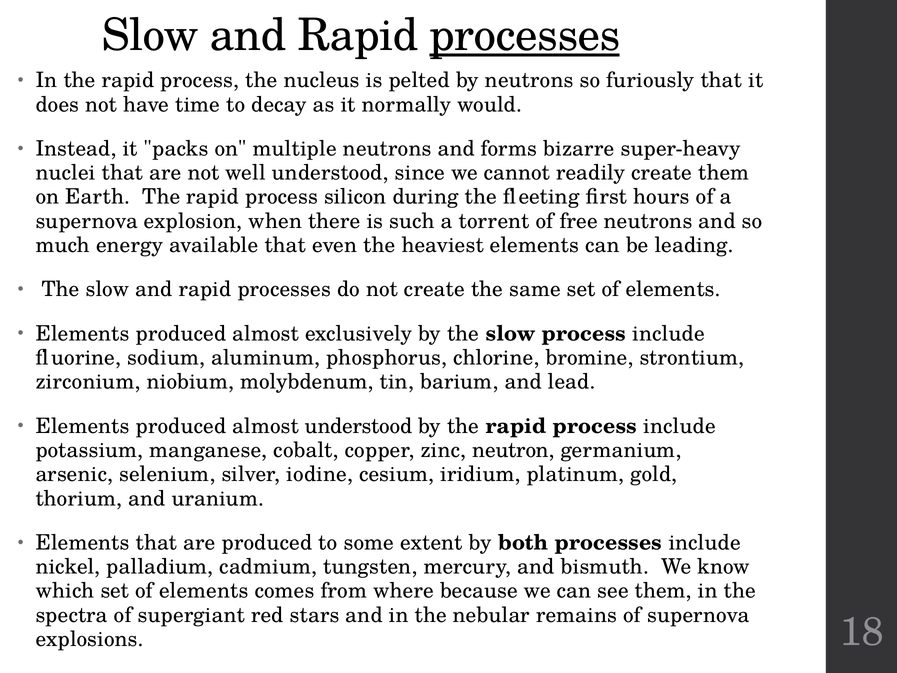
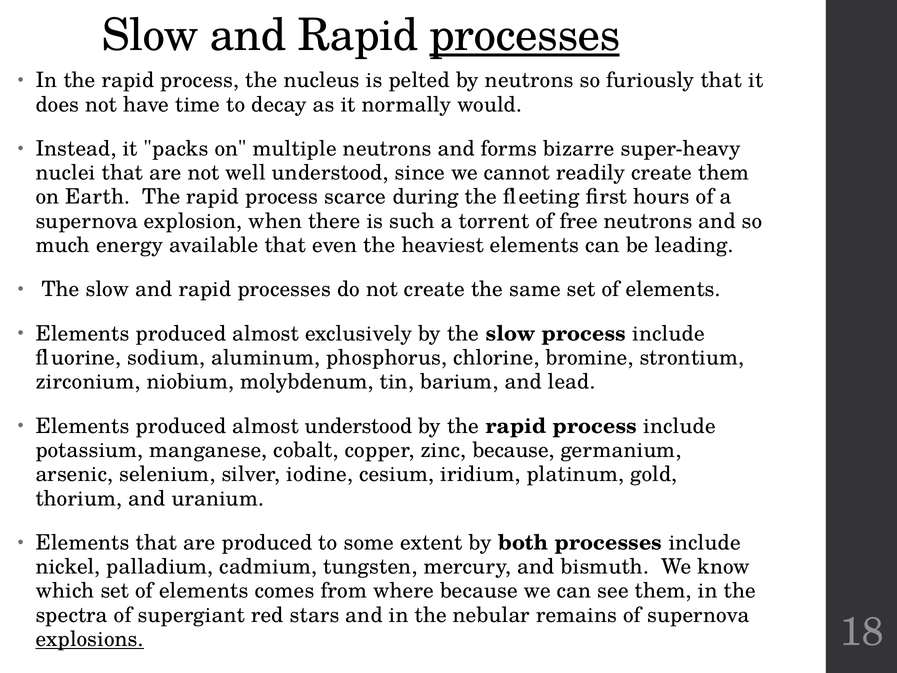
silicon: silicon -> scarce (355, 197)
zinc neutron: neutron -> because (513, 450)
explosions underline: none -> present (90, 639)
